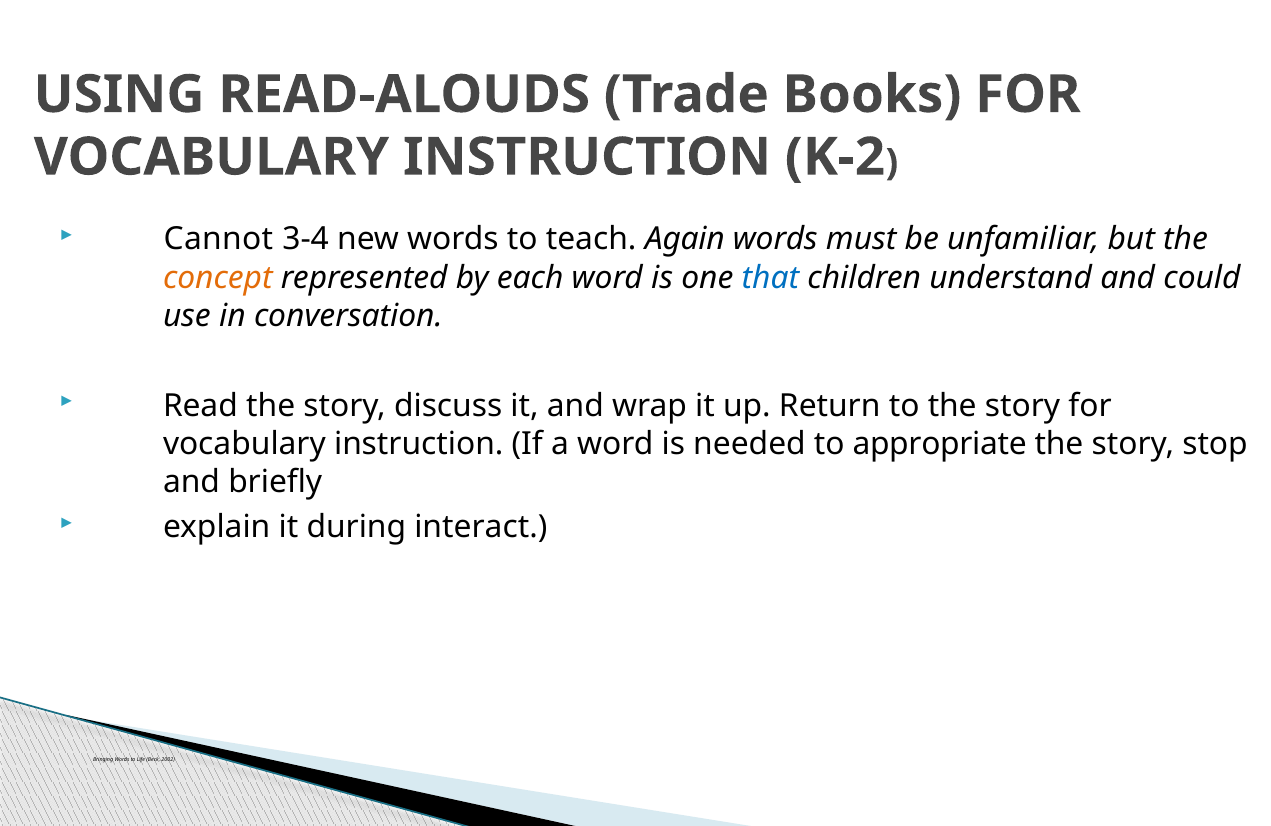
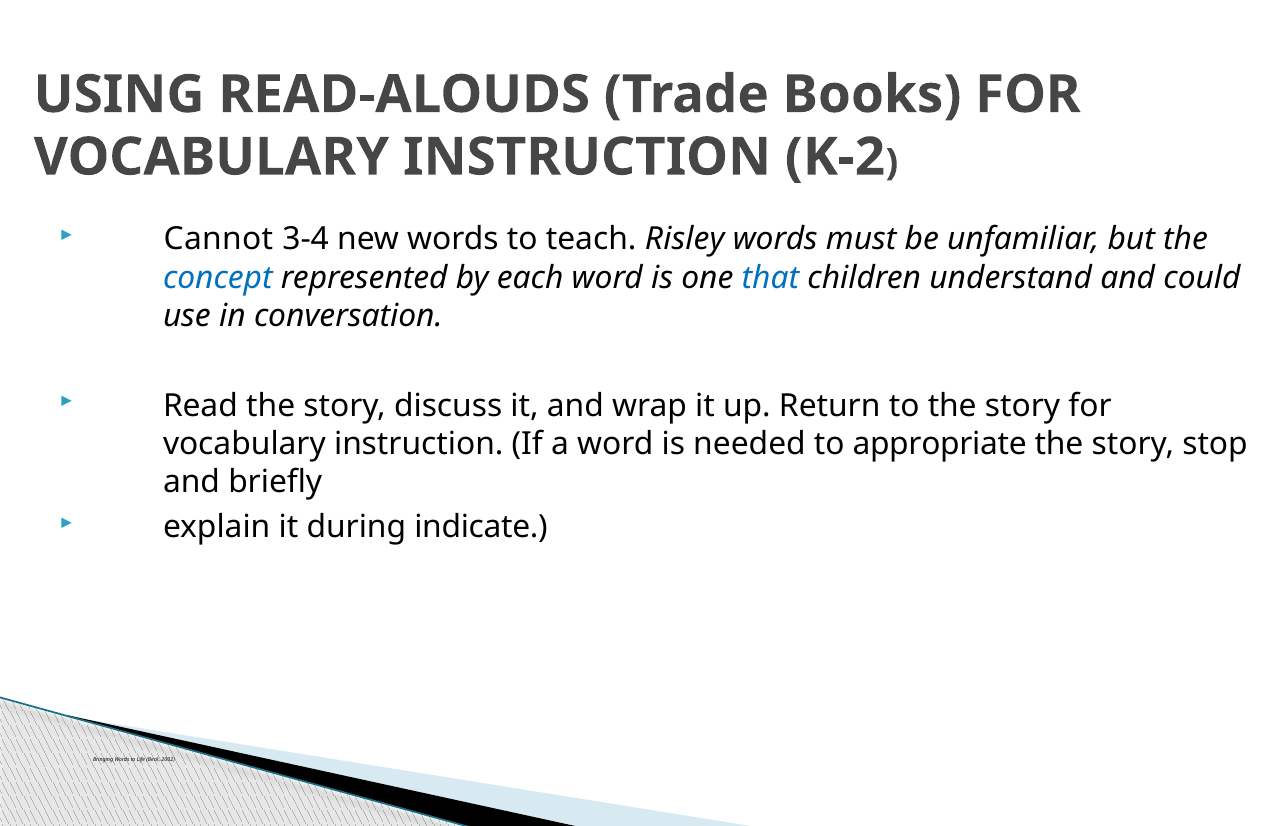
Again: Again -> Risley (685, 239)
concept colour: orange -> blue (218, 278)
interact: interact -> indicate (481, 528)
